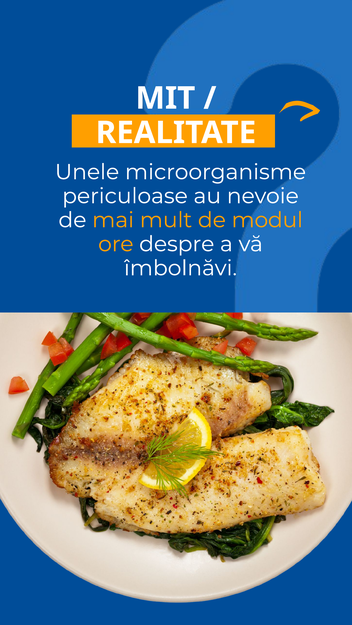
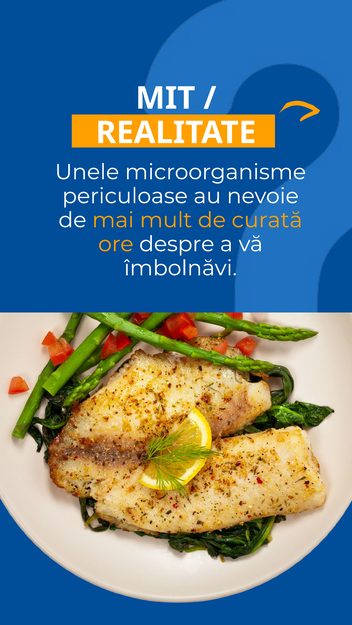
modul: modul -> curată (267, 220)
